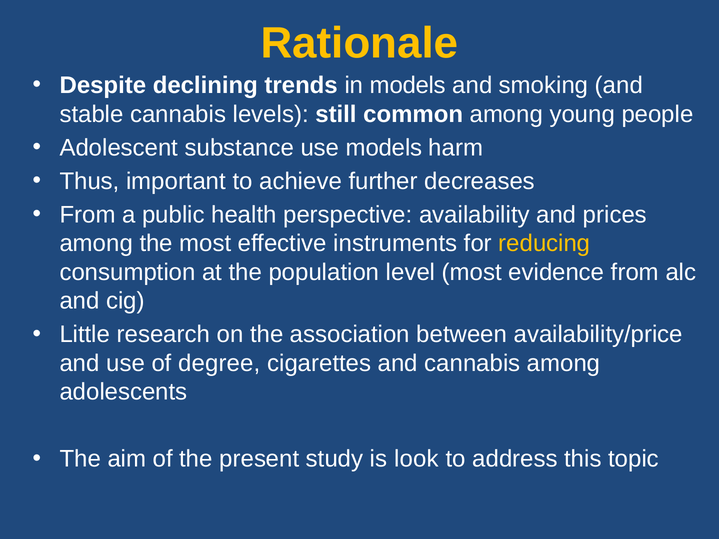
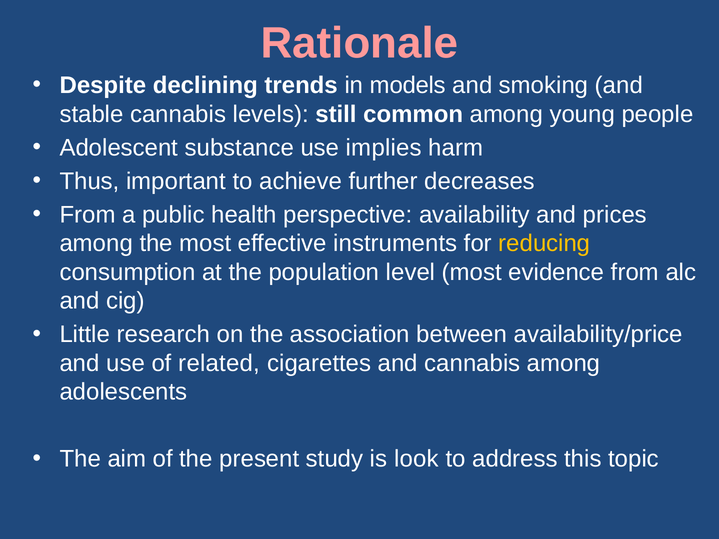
Rationale colour: yellow -> pink (359, 43)
use models: models -> implies (384, 148)
degree: degree -> related (219, 363)
